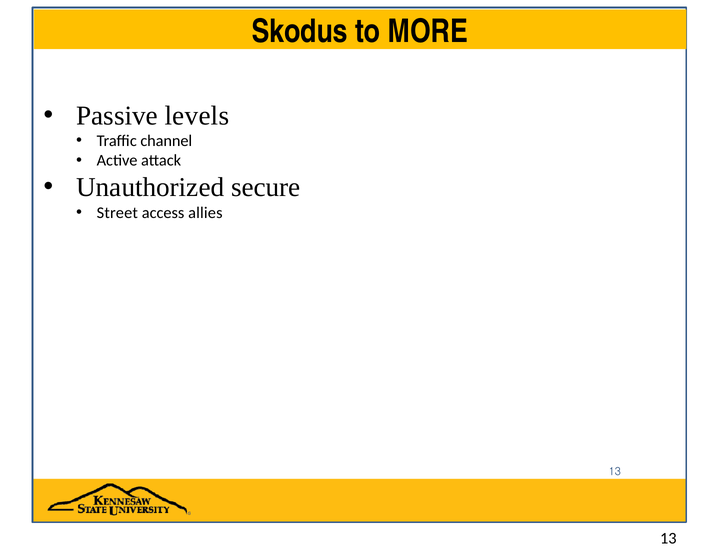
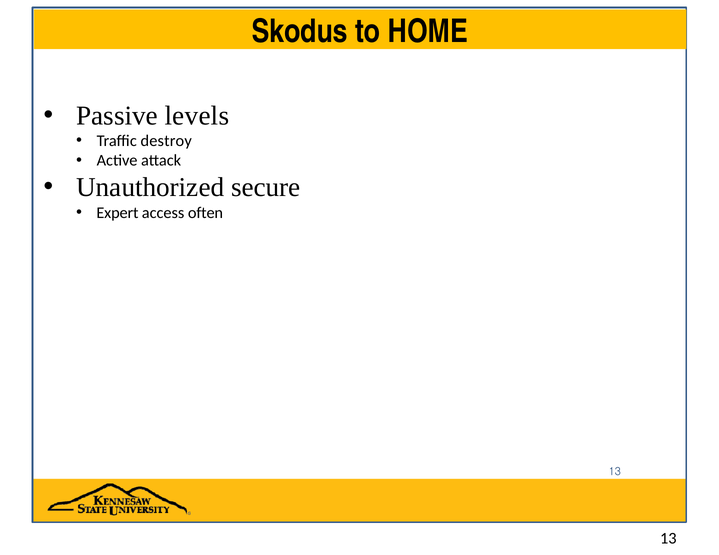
MORE: MORE -> HOME (428, 31)
channel: channel -> destroy (166, 141)
Street: Street -> Expert (117, 213)
allies: allies -> often (206, 213)
